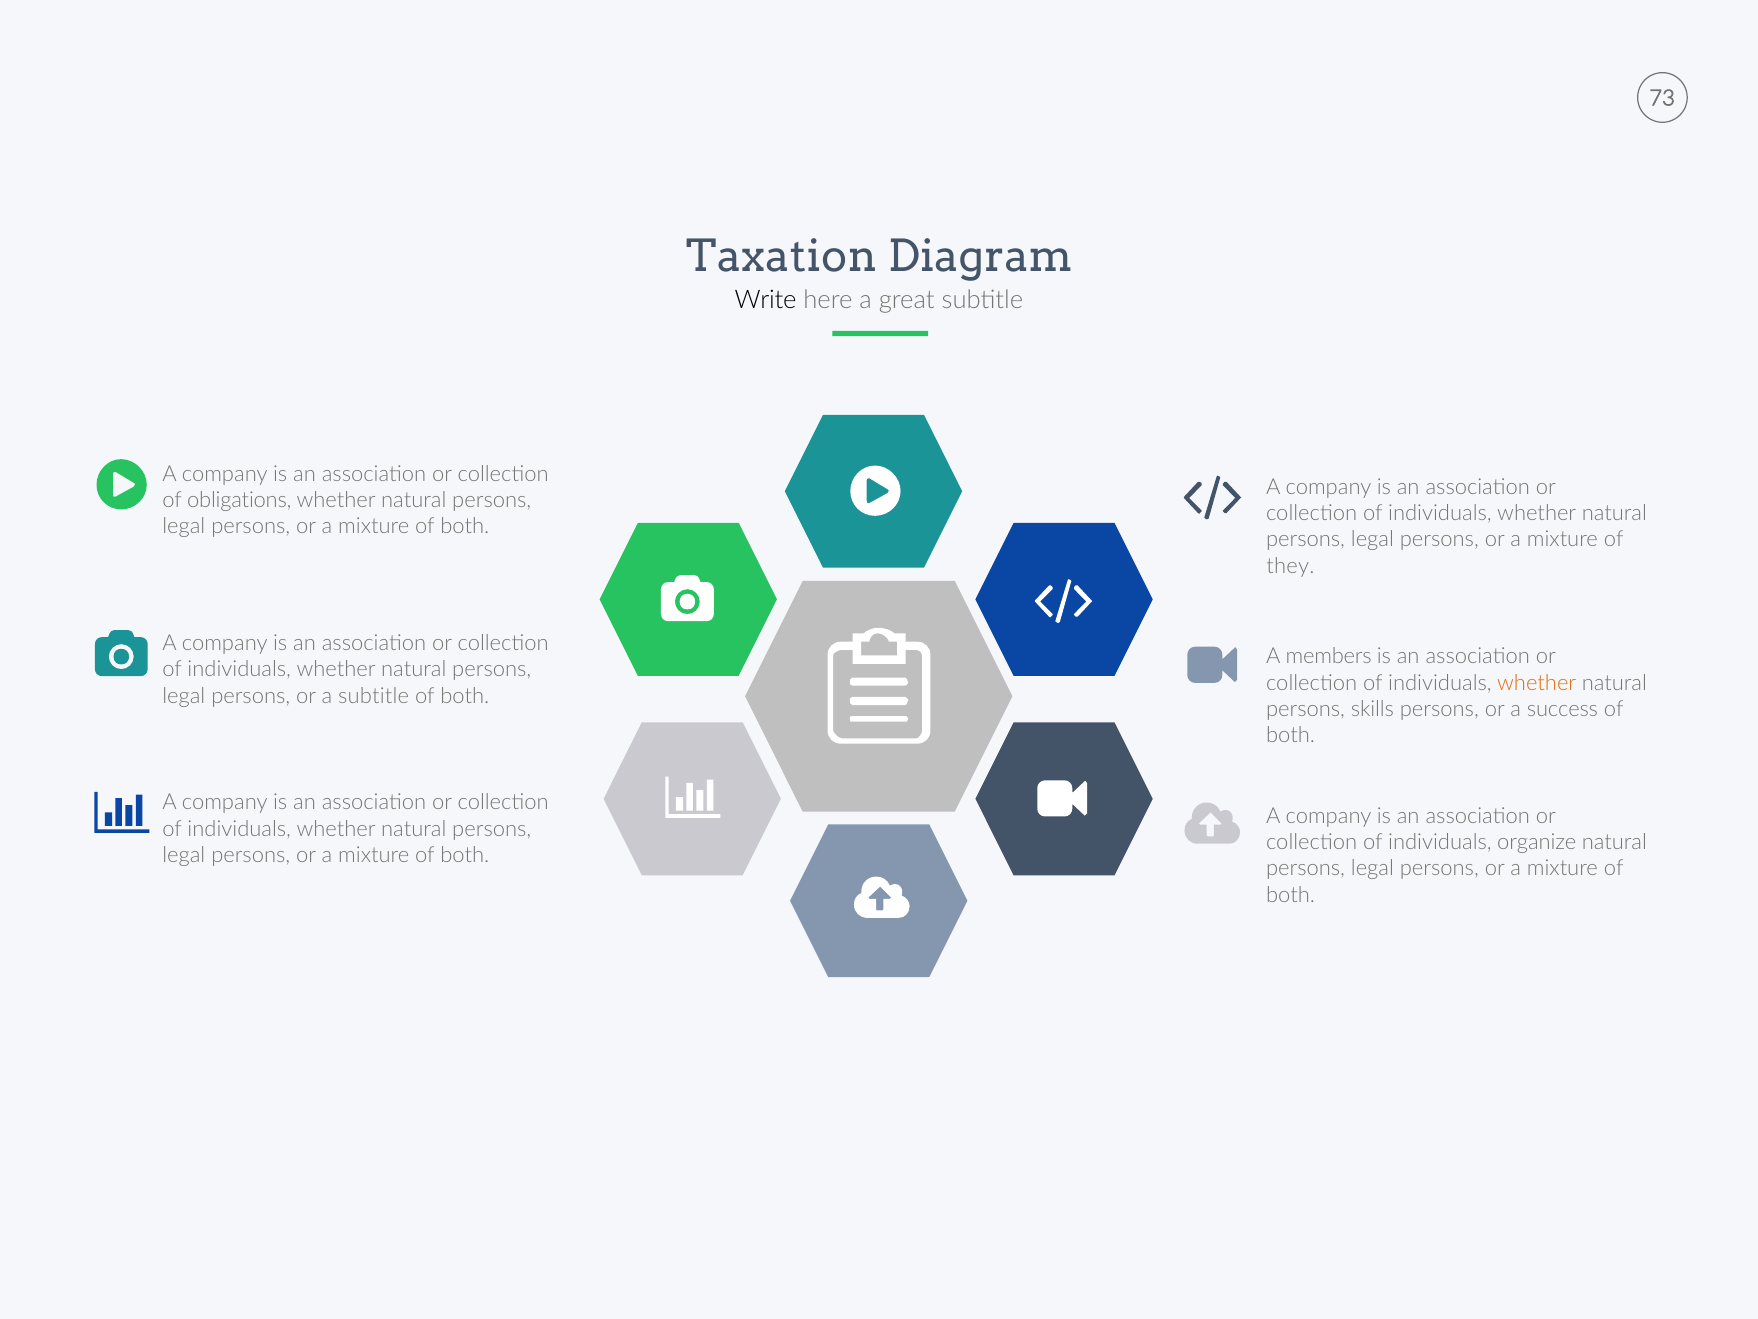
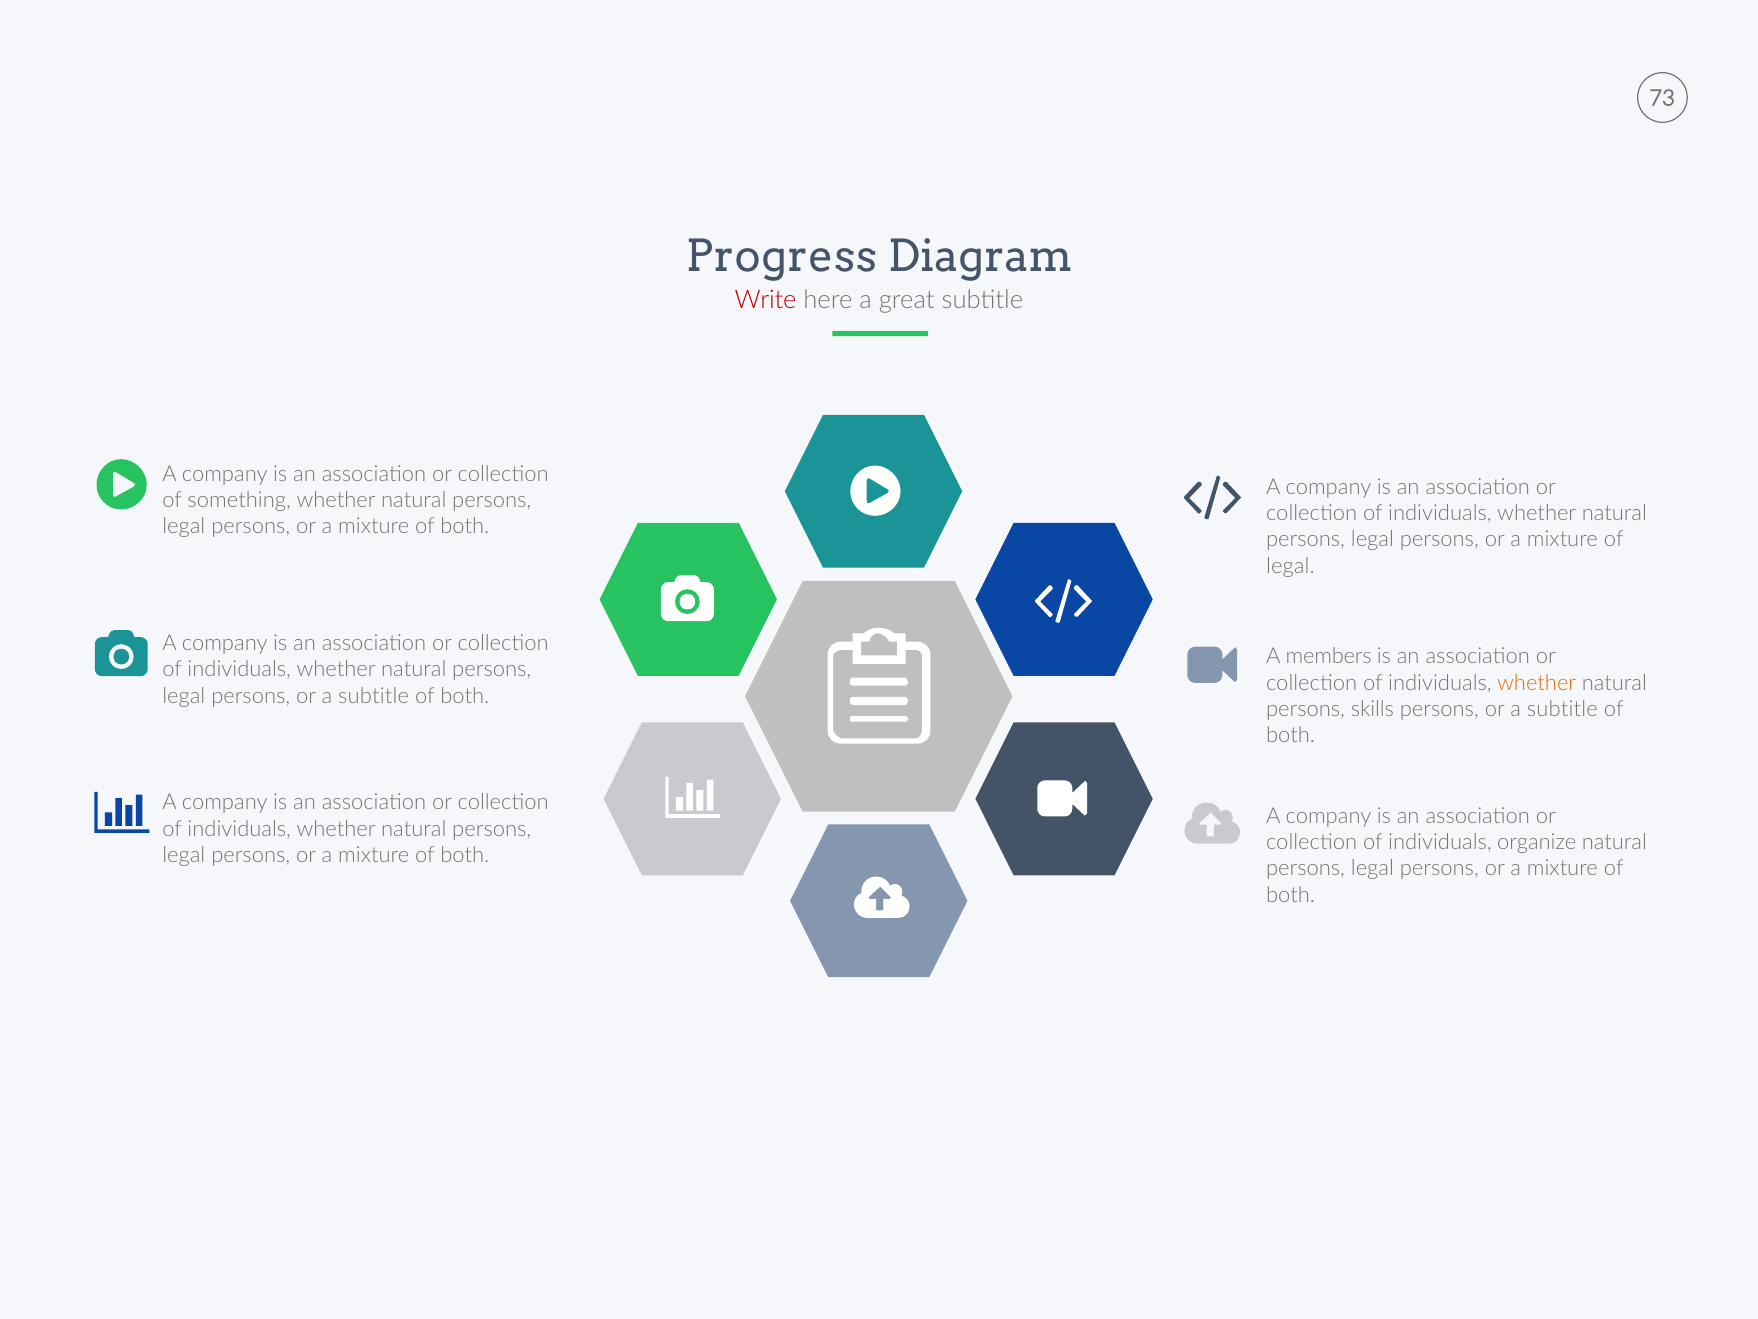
Taxation: Taxation -> Progress (781, 257)
Write colour: black -> red (766, 300)
obligations: obligations -> something (239, 500)
they: they -> legal (1290, 566)
success: success -> subtitle (1562, 709)
